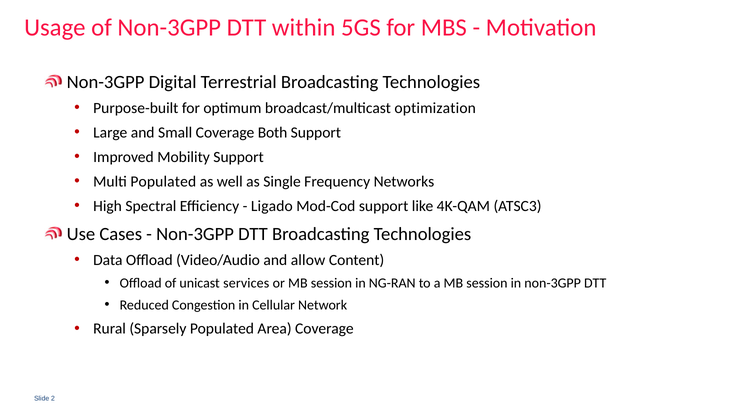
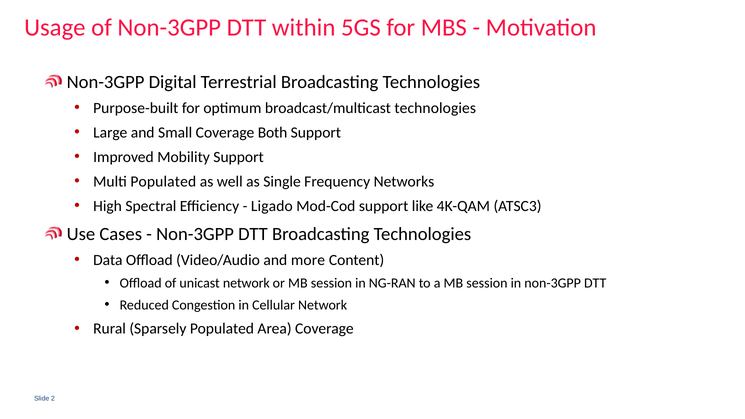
broadcast/multicast optimization: optimization -> technologies (435, 108)
allow: allow -> more (308, 260)
unicast services: services -> network (246, 283)
